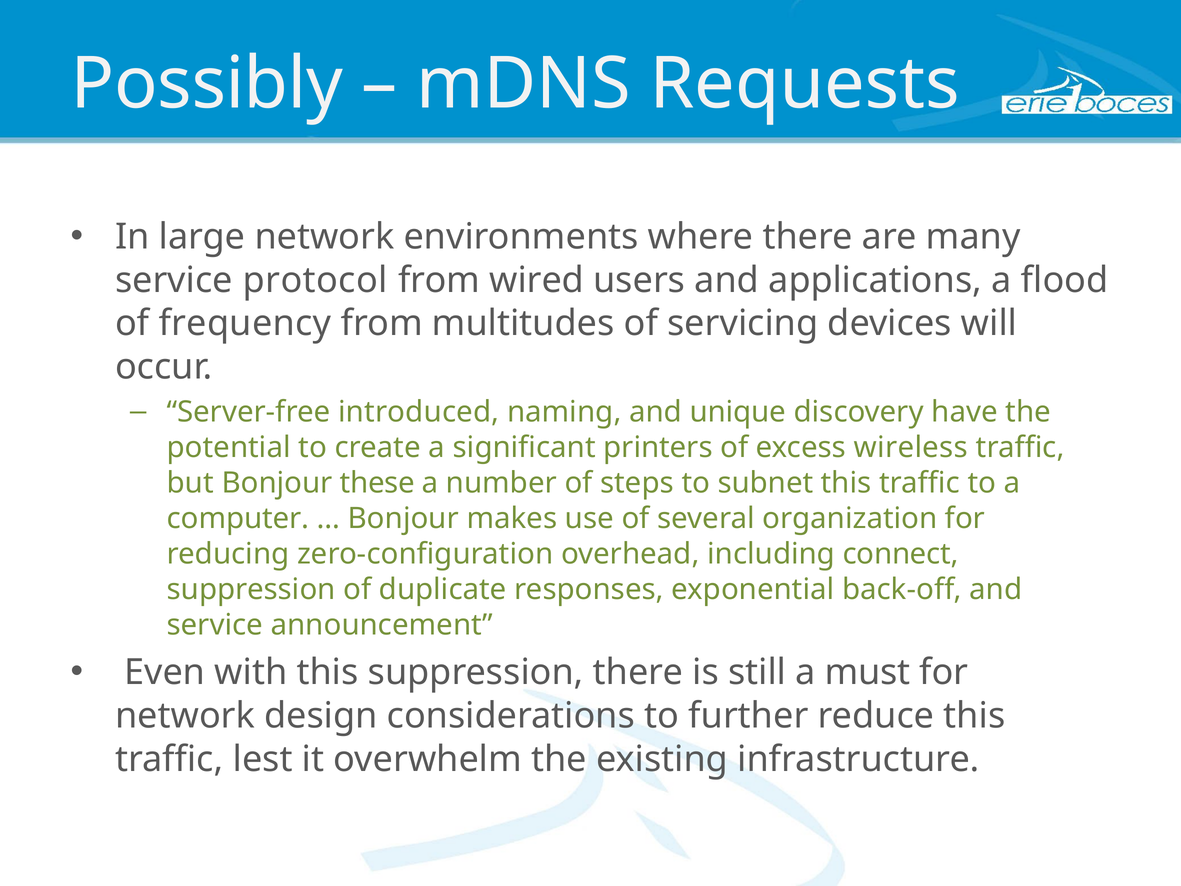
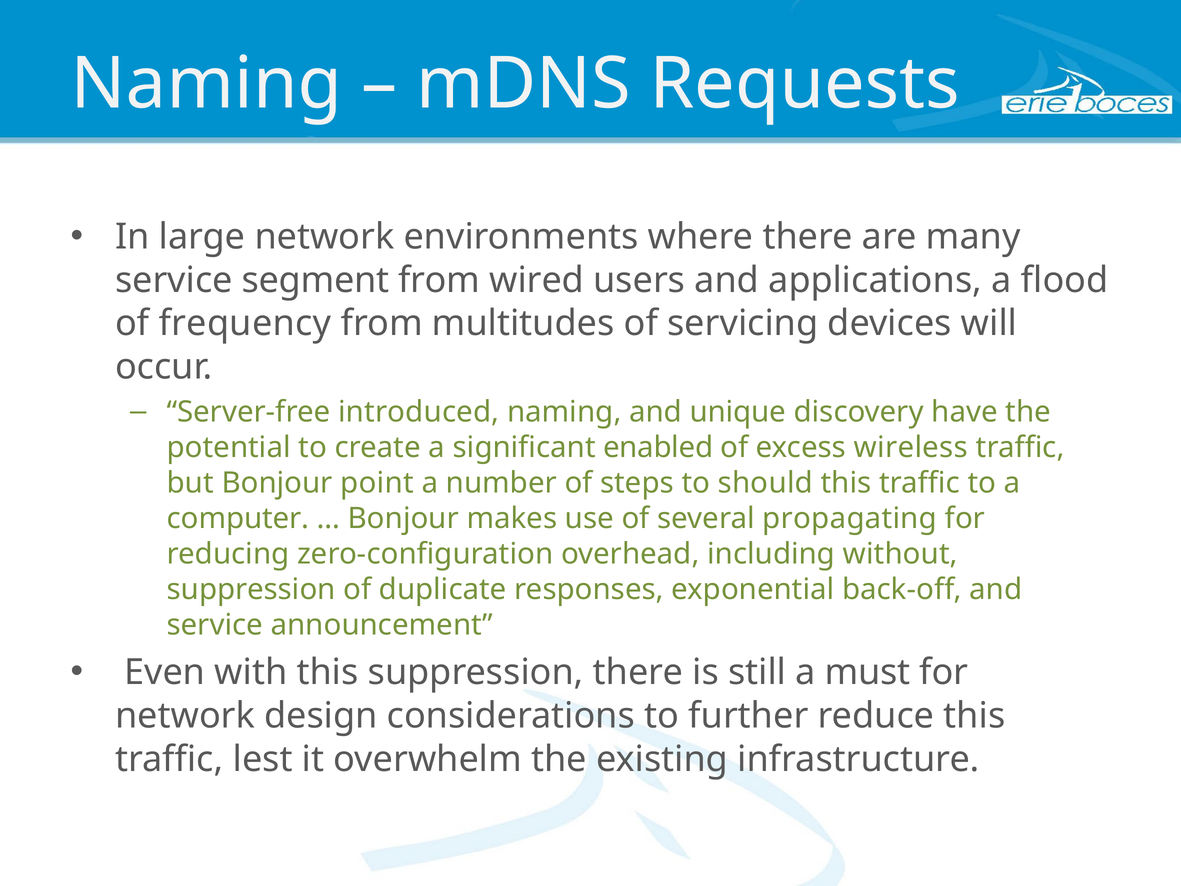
Possibly: Possibly -> Naming (207, 84)
protocol: protocol -> segment (316, 280)
printers: printers -> enabled (658, 447)
these: these -> point (377, 483)
subnet: subnet -> should (765, 483)
organization: organization -> propagating (850, 518)
connect: connect -> without (900, 554)
